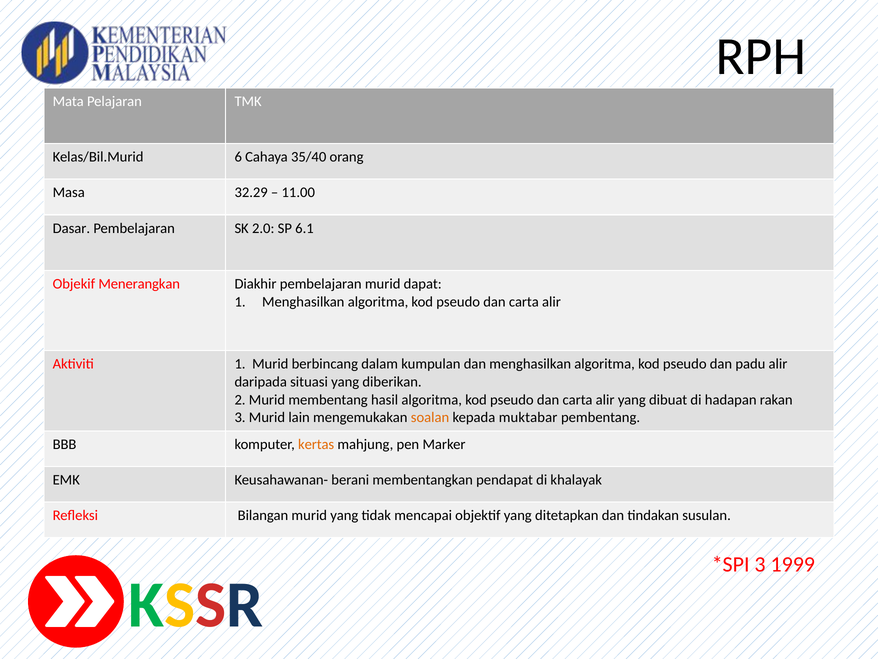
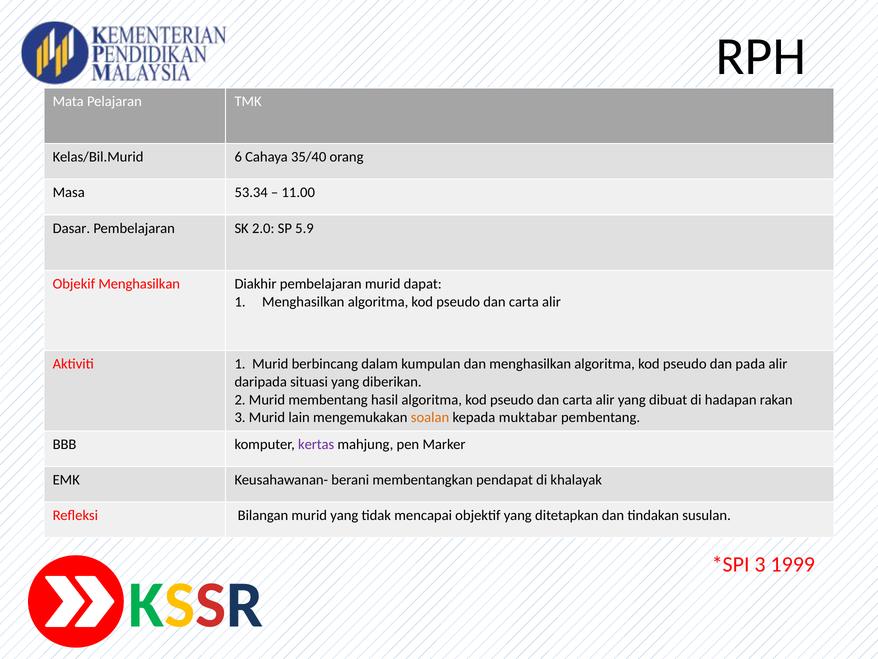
32.29: 32.29 -> 53.34 (251, 192)
6.1: 6.1 -> 5.9 (304, 228)
Objekif Menerangkan: Menerangkan -> Menghasilkan (139, 284)
padu: padu -> pada (750, 364)
kertas colour: orange -> purple (316, 444)
